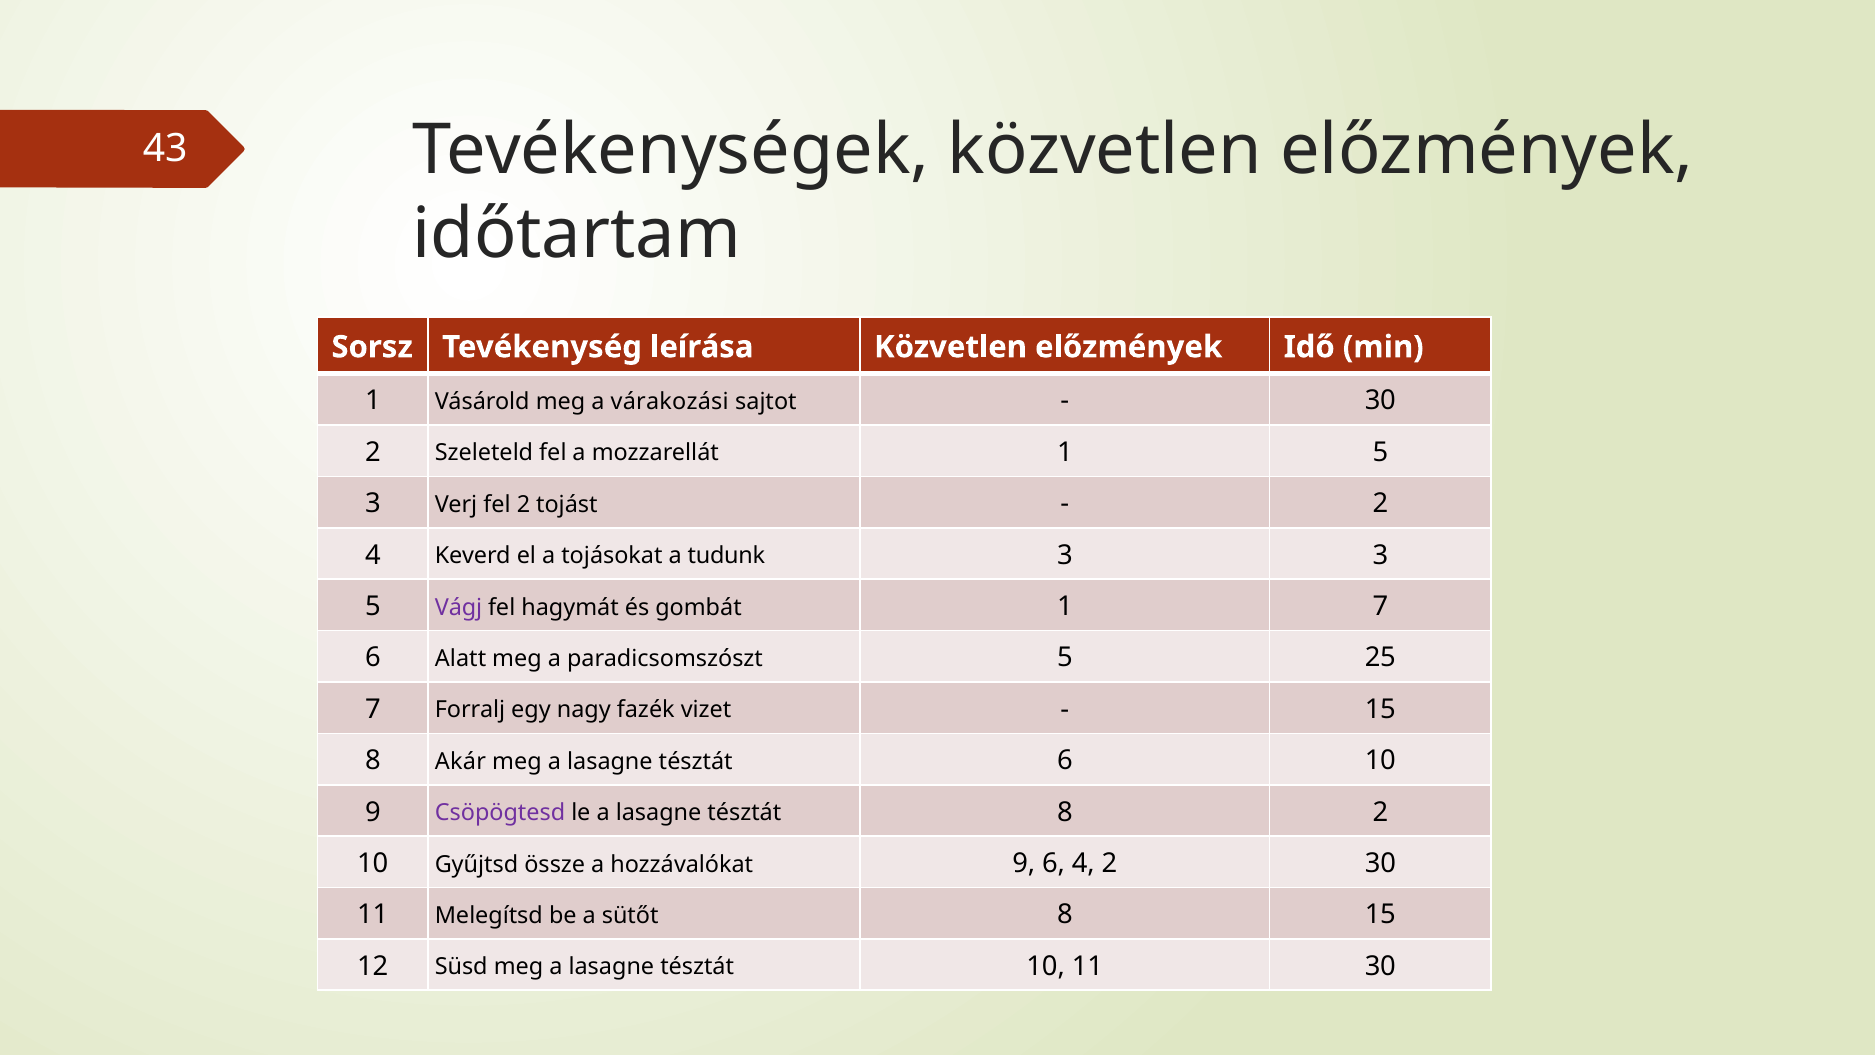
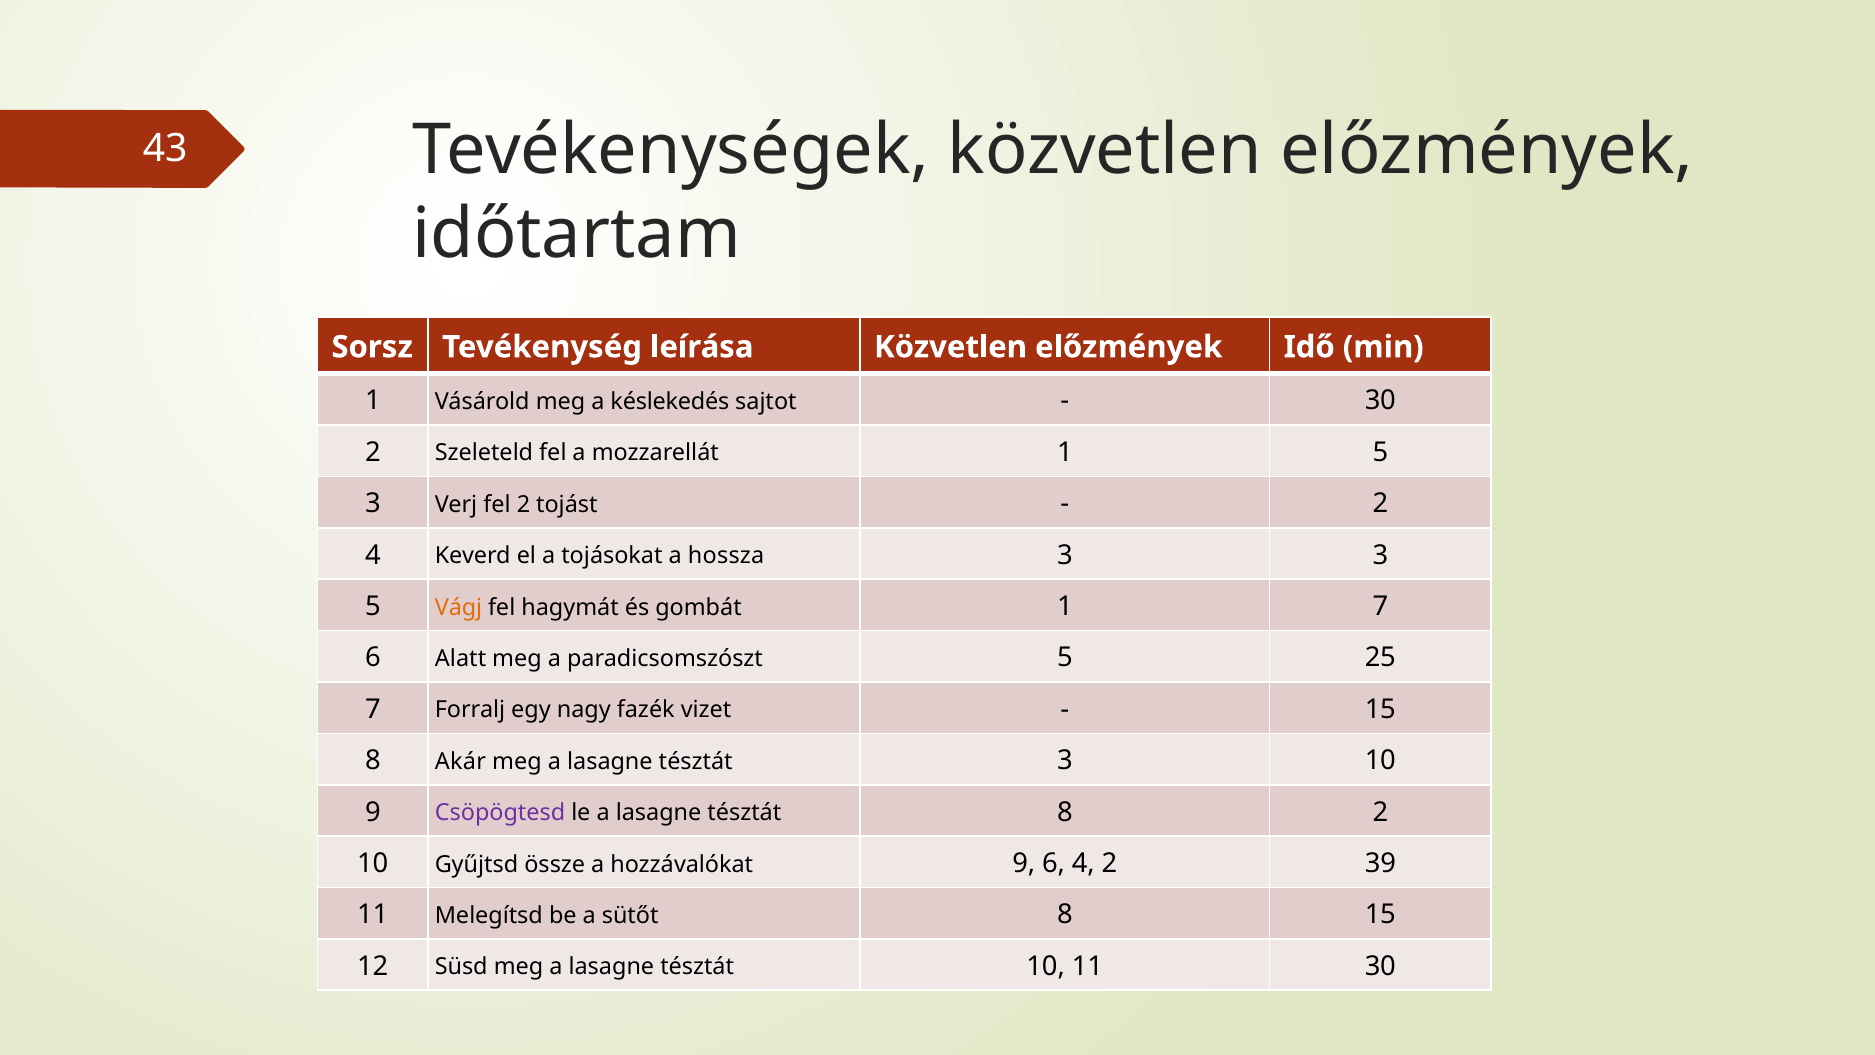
várakozási: várakozási -> késlekedés (670, 402)
tudunk: tudunk -> hossza (726, 556)
Vágj colour: purple -> orange (458, 607)
tésztát 6: 6 -> 3 (1065, 760)
2 30: 30 -> 39 (1380, 863)
